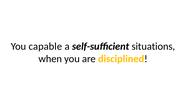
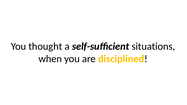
capable: capable -> thought (45, 46)
